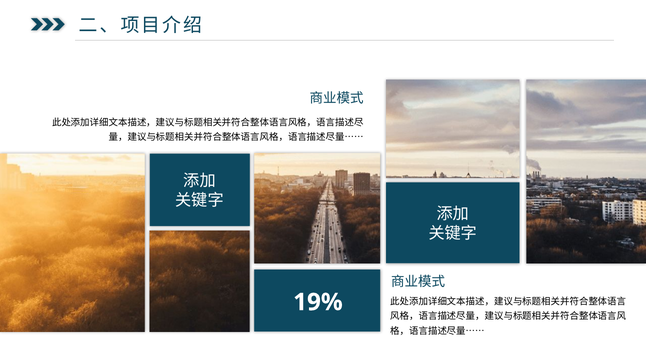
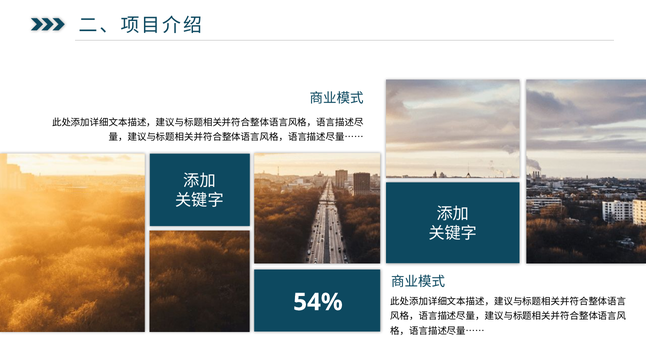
19%: 19% -> 54% (318, 302)
